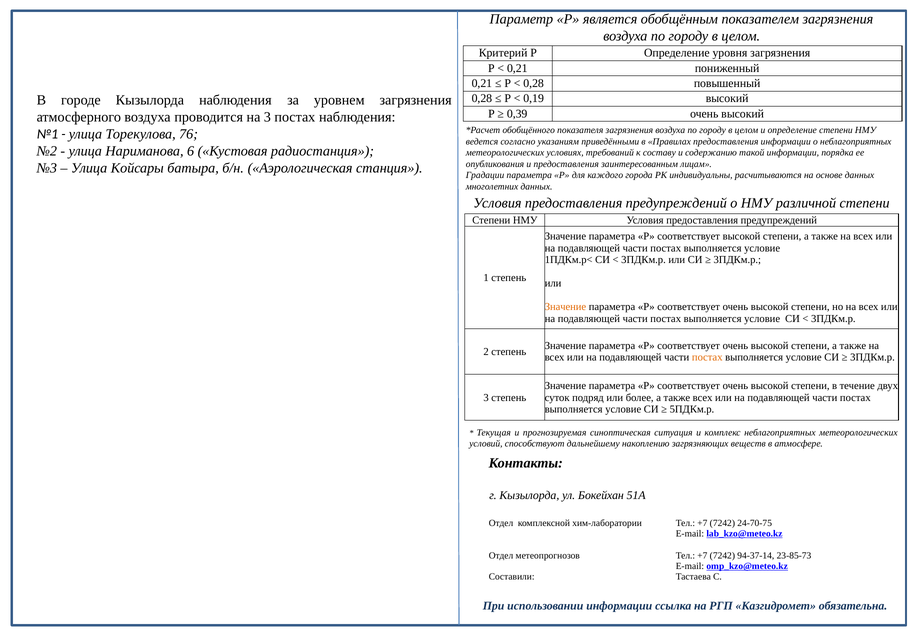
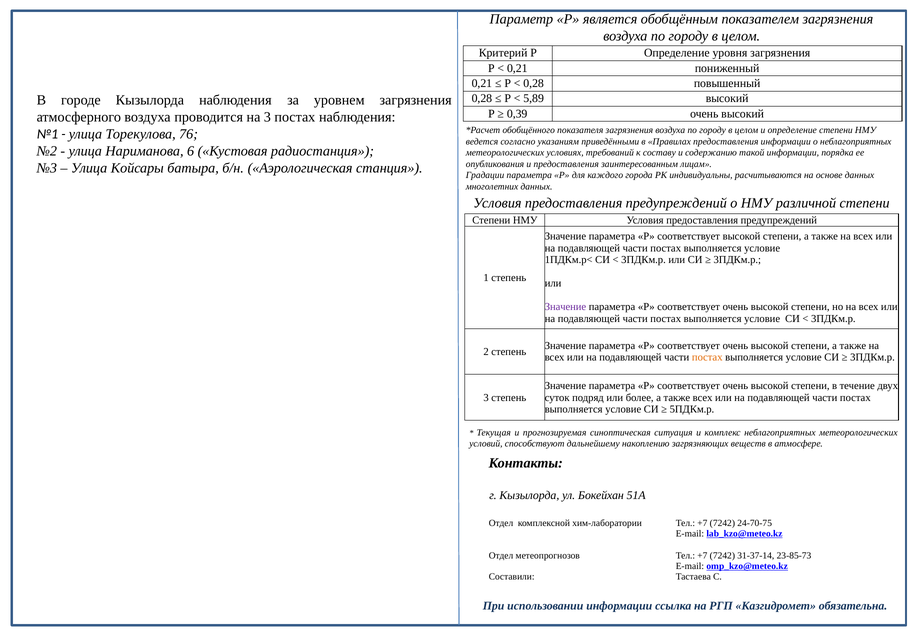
0,19: 0,19 -> 5,89 (534, 98)
Значение colour: orange -> purple (565, 307)
94-37-14: 94-37-14 -> 31-37-14 (756, 555)
